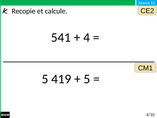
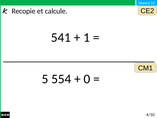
4: 4 -> 1 (87, 37)
419: 419 -> 554 (61, 79)
5: 5 -> 0 (87, 79)
